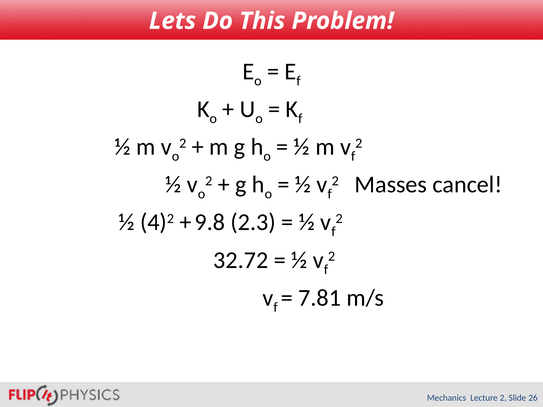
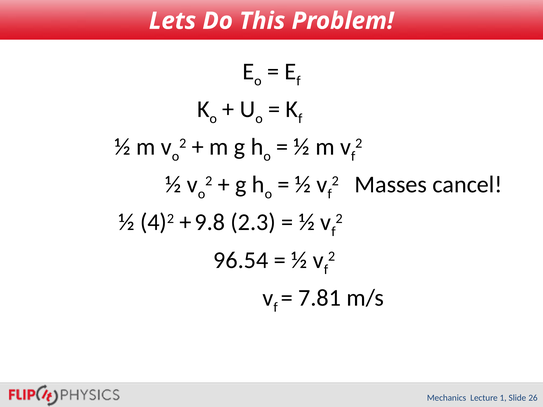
32.72: 32.72 -> 96.54 (241, 260)
Lecture 2: 2 -> 1 (503, 398)
